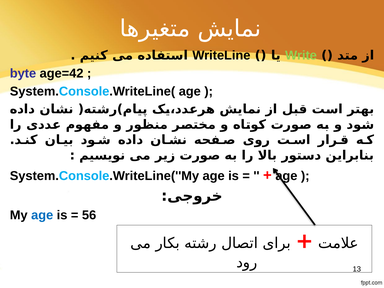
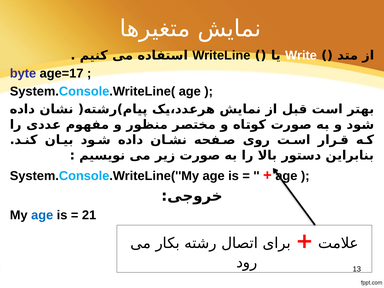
Write colour: light green -> white (301, 56)
age=42: age=42 -> age=17 (62, 73)
56: 56 -> 21 (89, 215)
